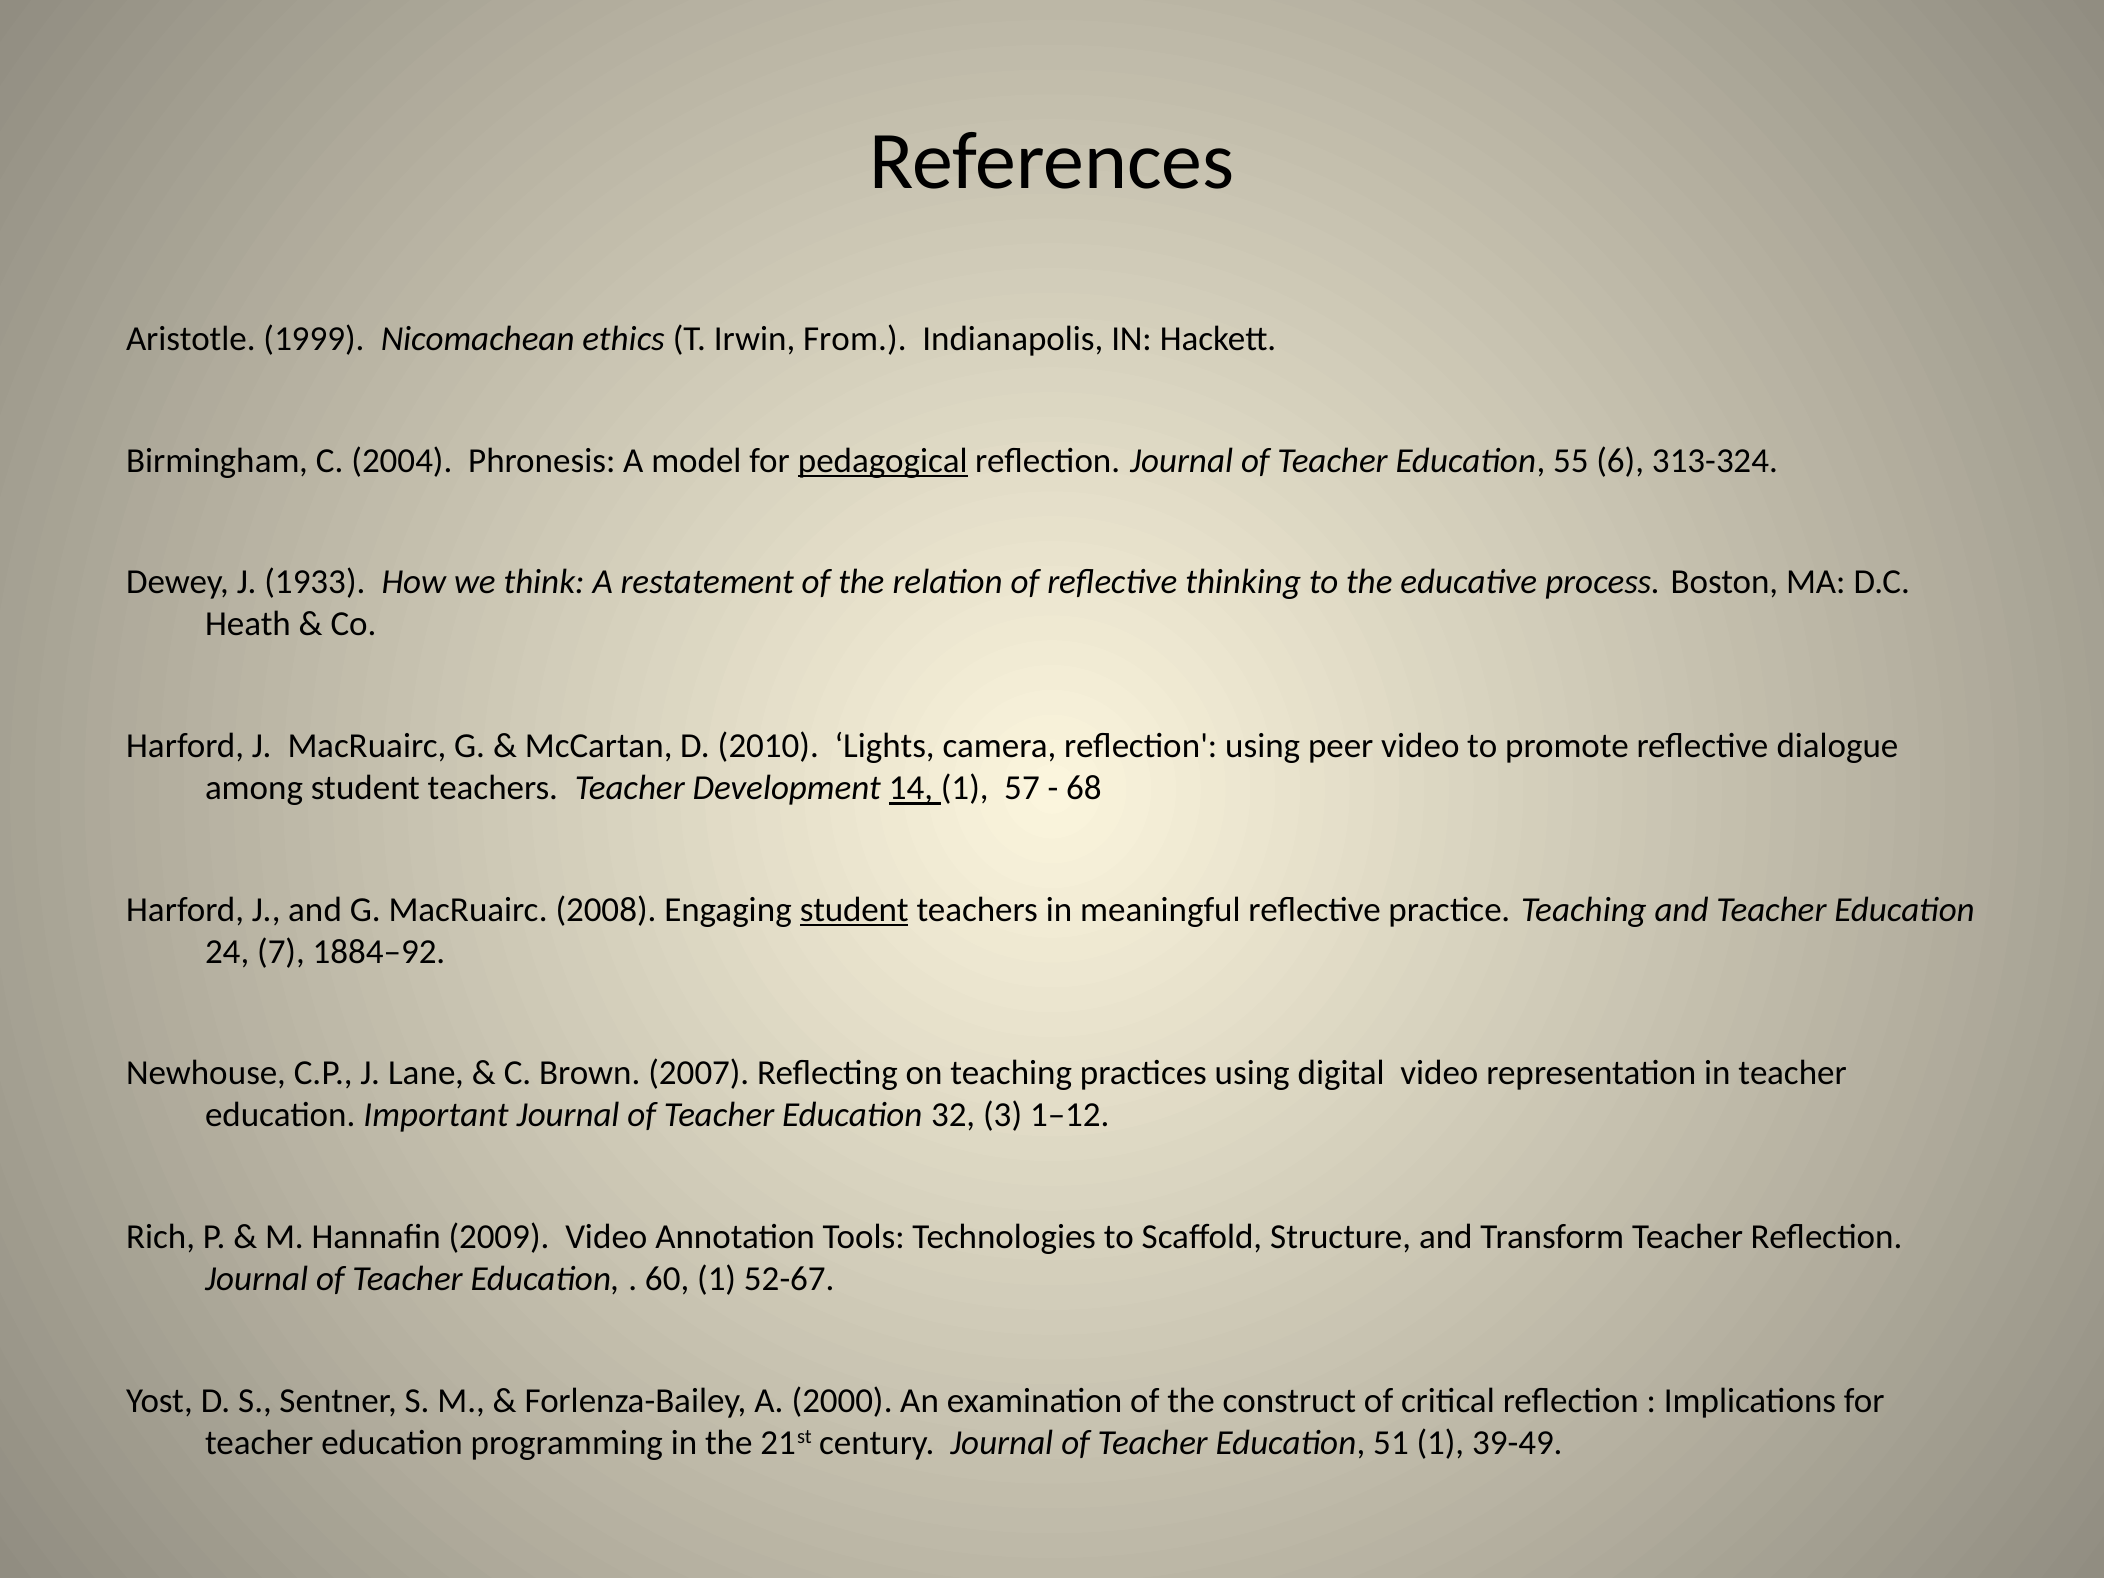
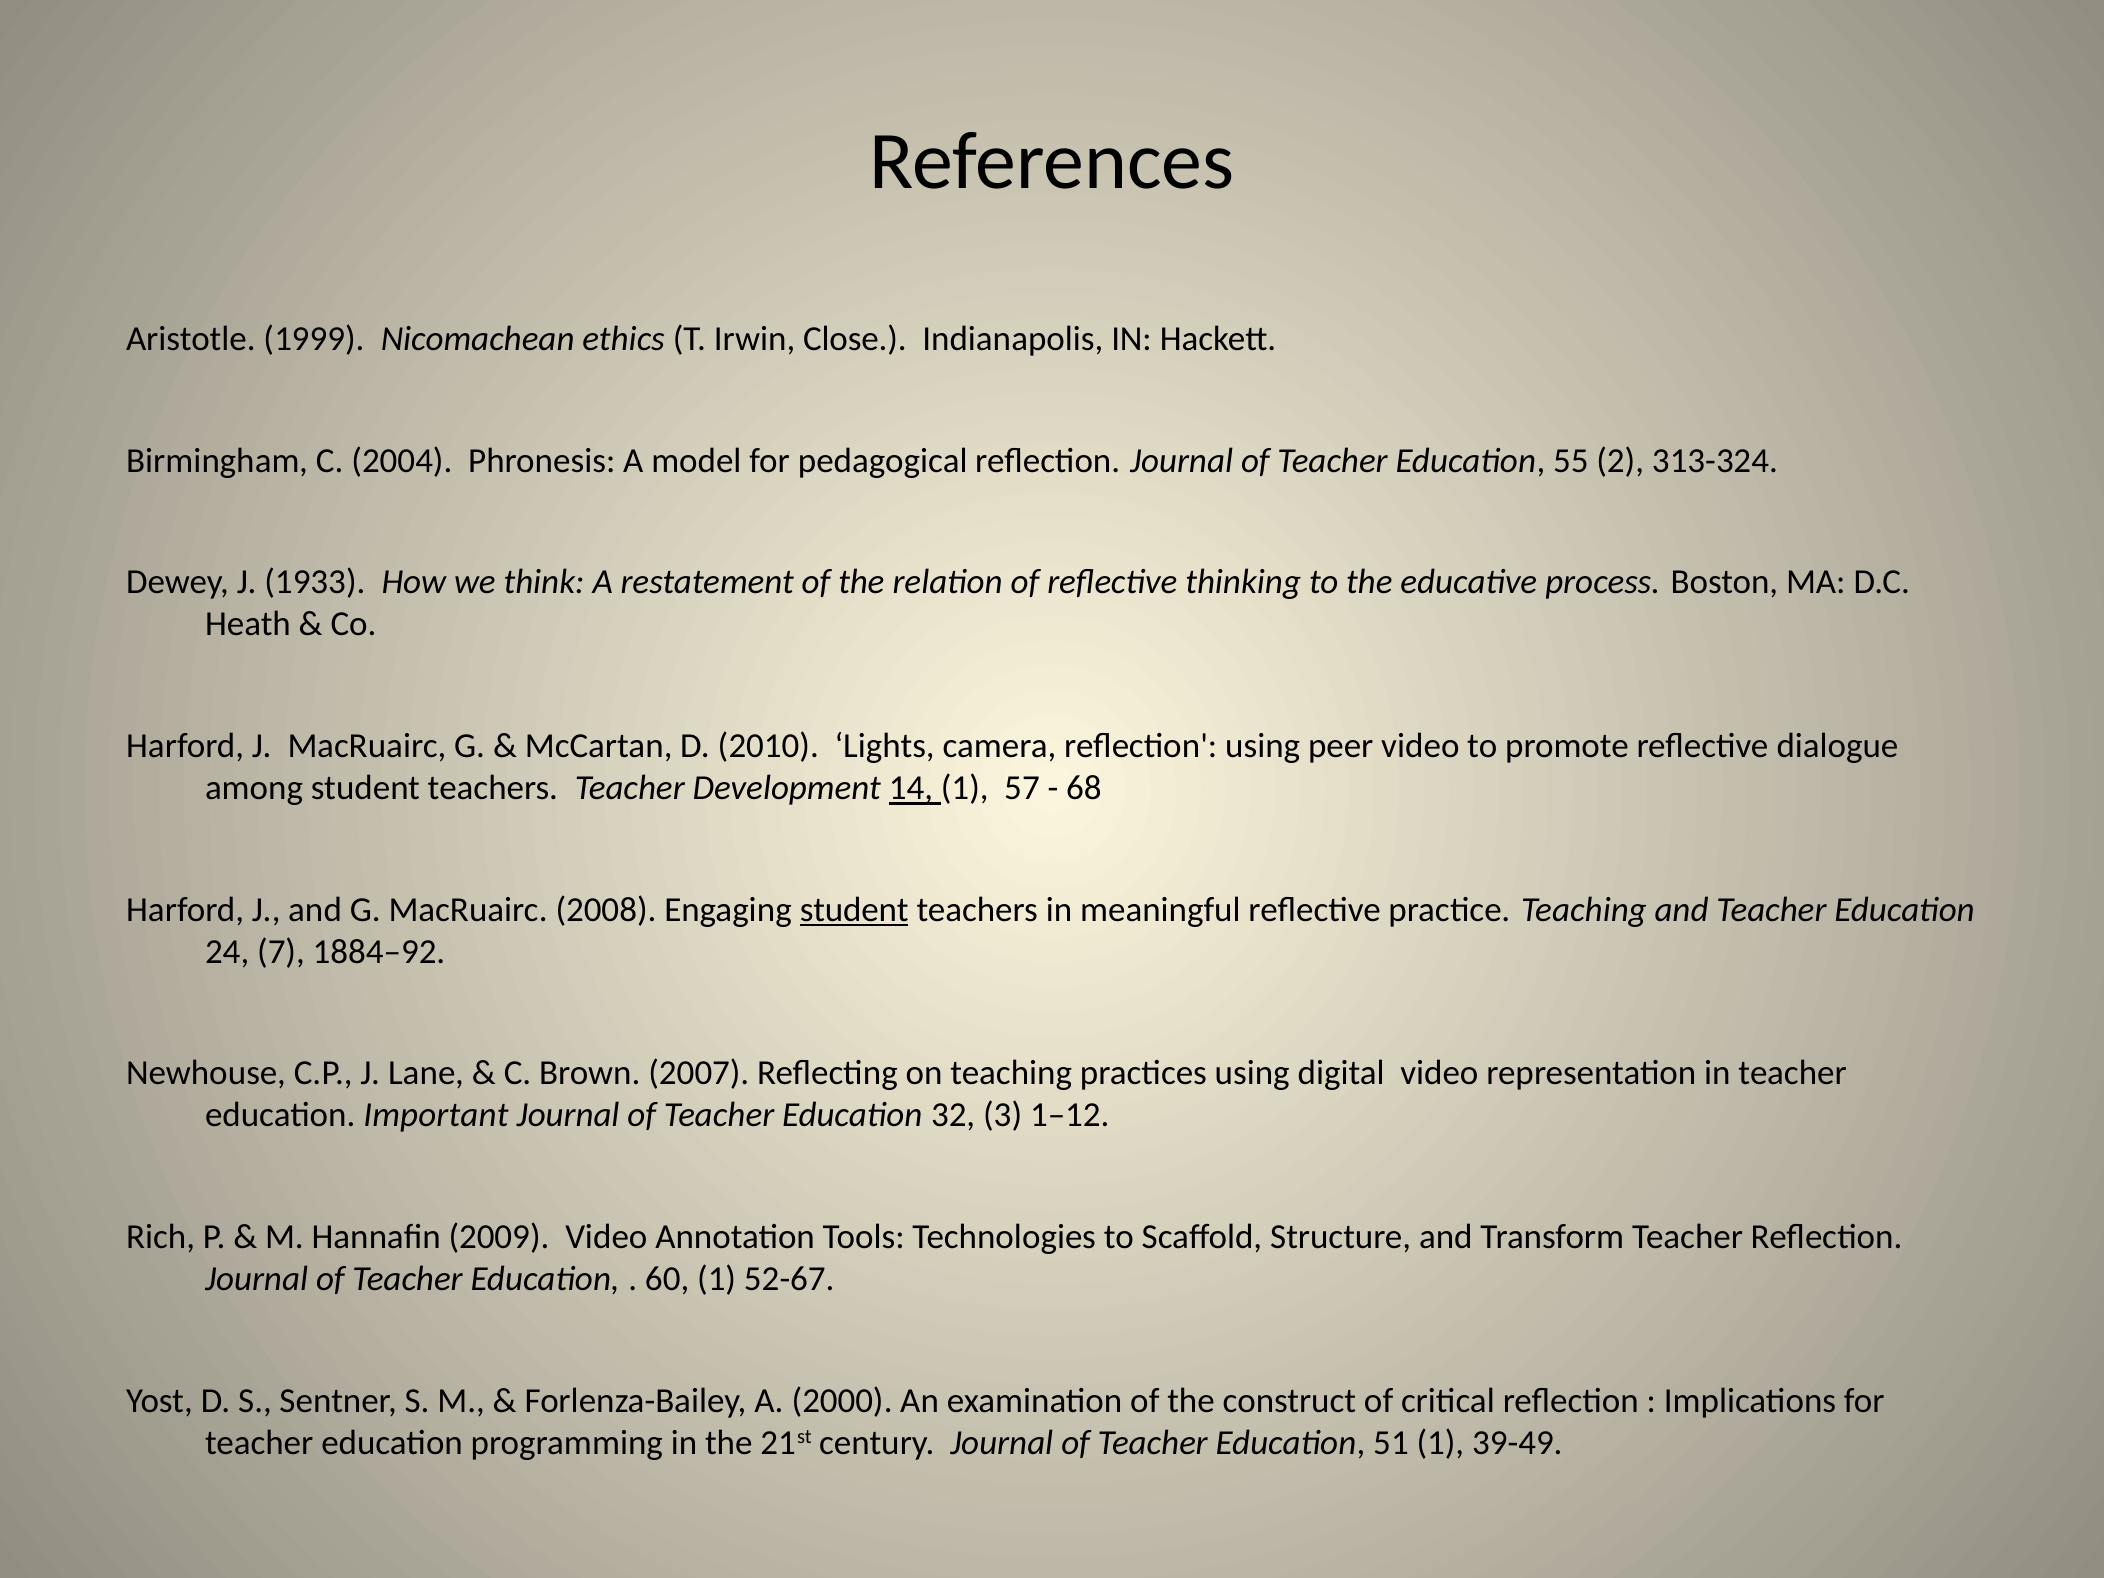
From: From -> Close (855, 339)
pedagogical underline: present -> none (883, 461)
6: 6 -> 2 (1620, 461)
